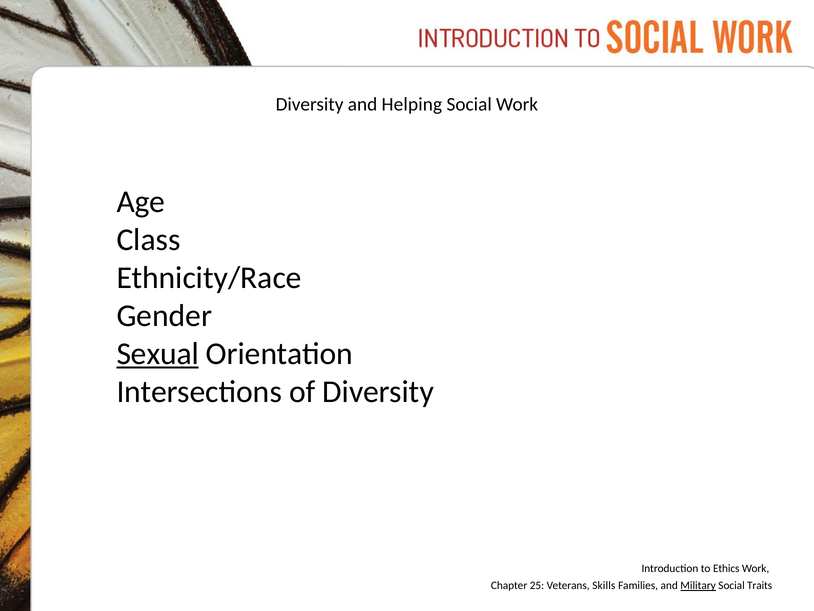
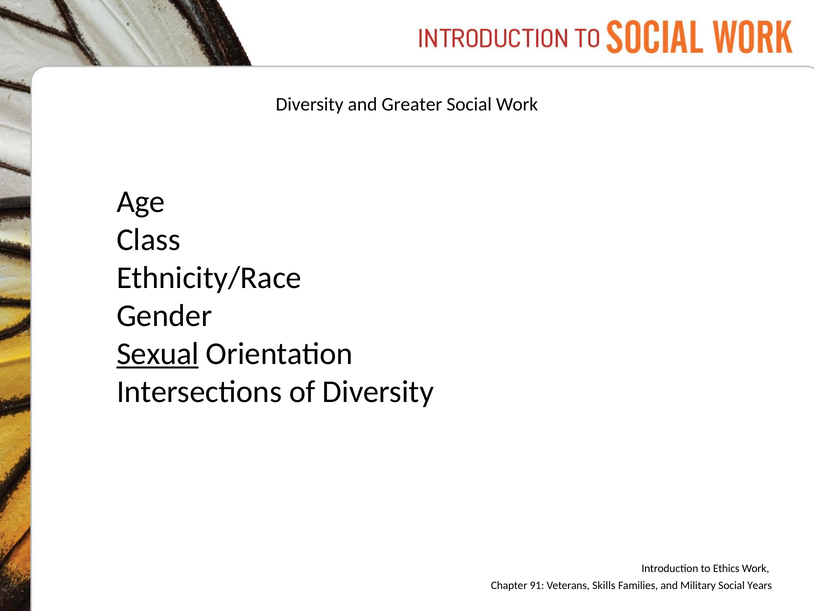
Helping: Helping -> Greater (412, 104)
25: 25 -> 91 (537, 585)
Military underline: present -> none (698, 585)
Traits: Traits -> Years (760, 585)
